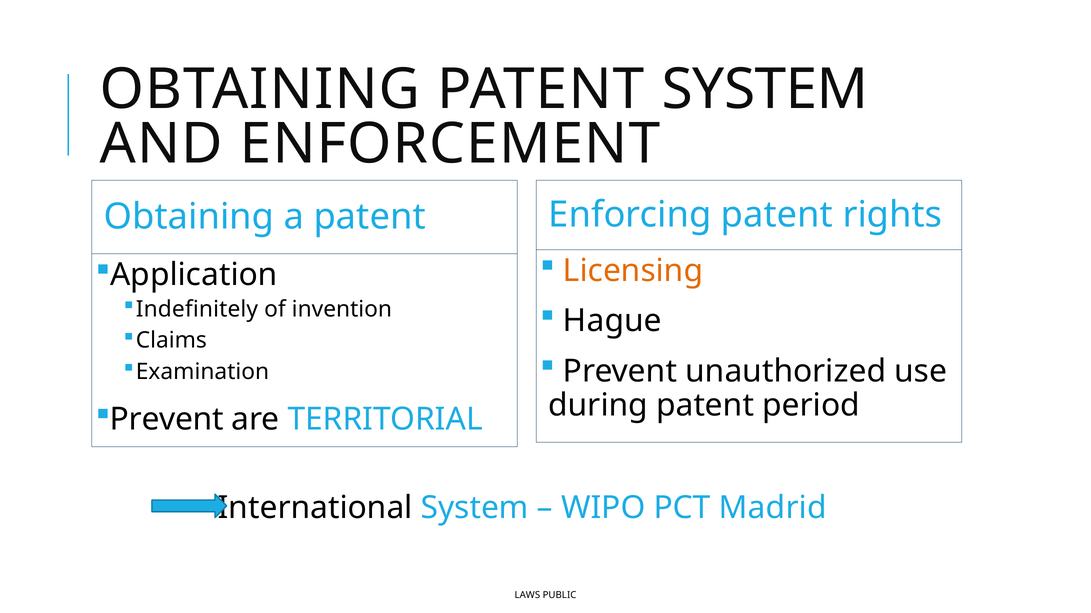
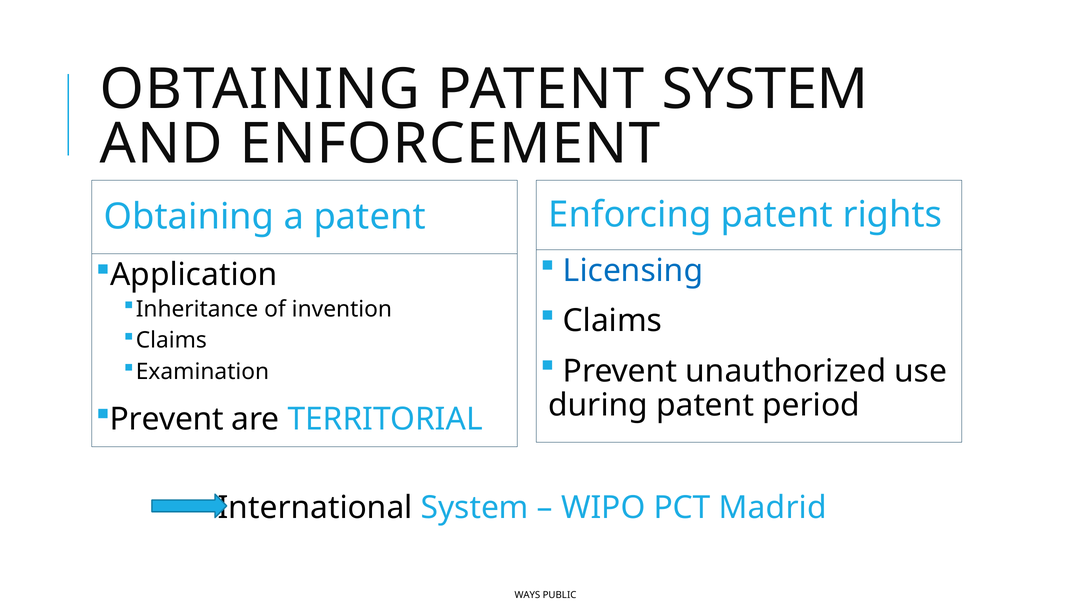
Licensing colour: orange -> blue (633, 271)
Indefinitely: Indefinitely -> Inheritance (197, 309)
Hague: Hague -> Claims (612, 321)
LAWS: LAWS -> WAYS (527, 596)
